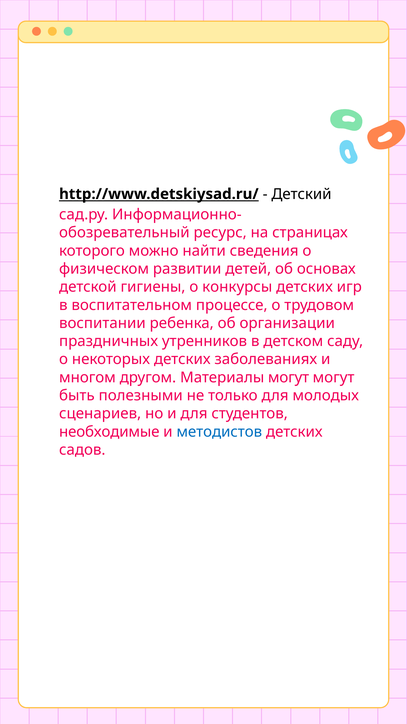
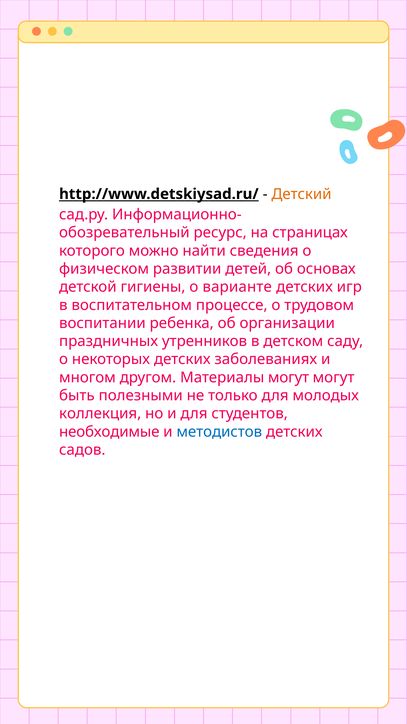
Детский colour: black -> orange (301, 194)
конкурсы: конкурсы -> варианте (237, 287)
сценариев: сценариев -> коллекция (100, 413)
